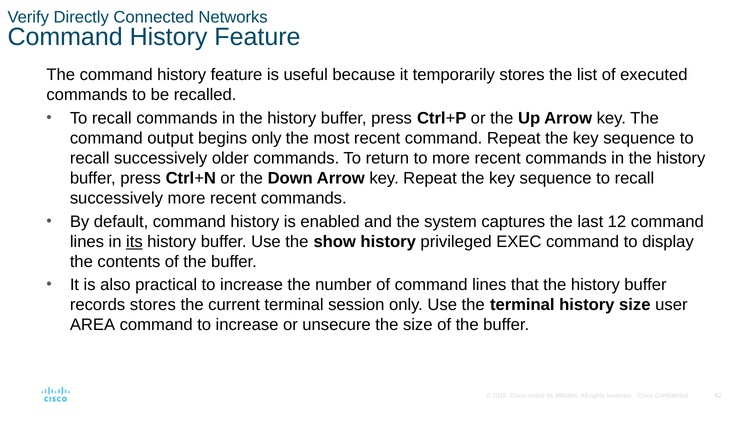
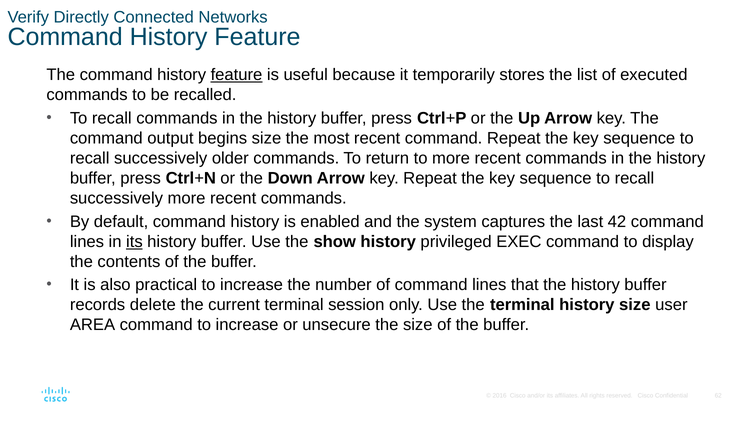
feature underline: none -> present (236, 75)
begins only: only -> size (266, 138)
12: 12 -> 42 (617, 222)
records stores: stores -> delete (153, 305)
